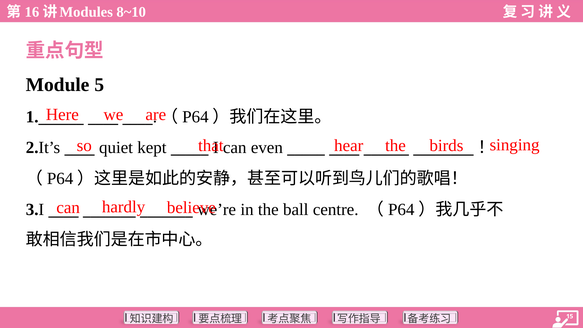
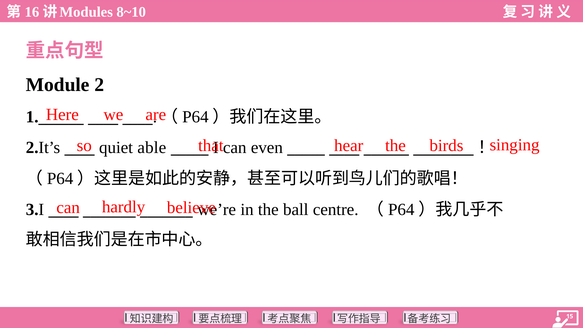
5: 5 -> 2 (99, 85)
kept: kept -> able (152, 148)
